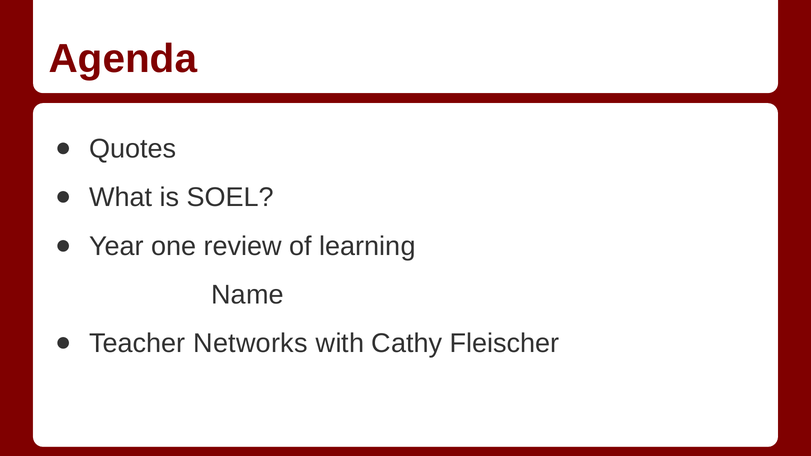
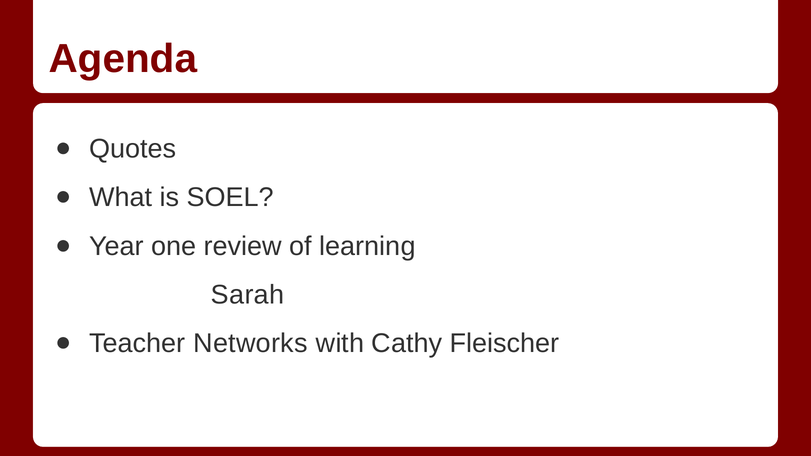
Name: Name -> Sarah (248, 295)
